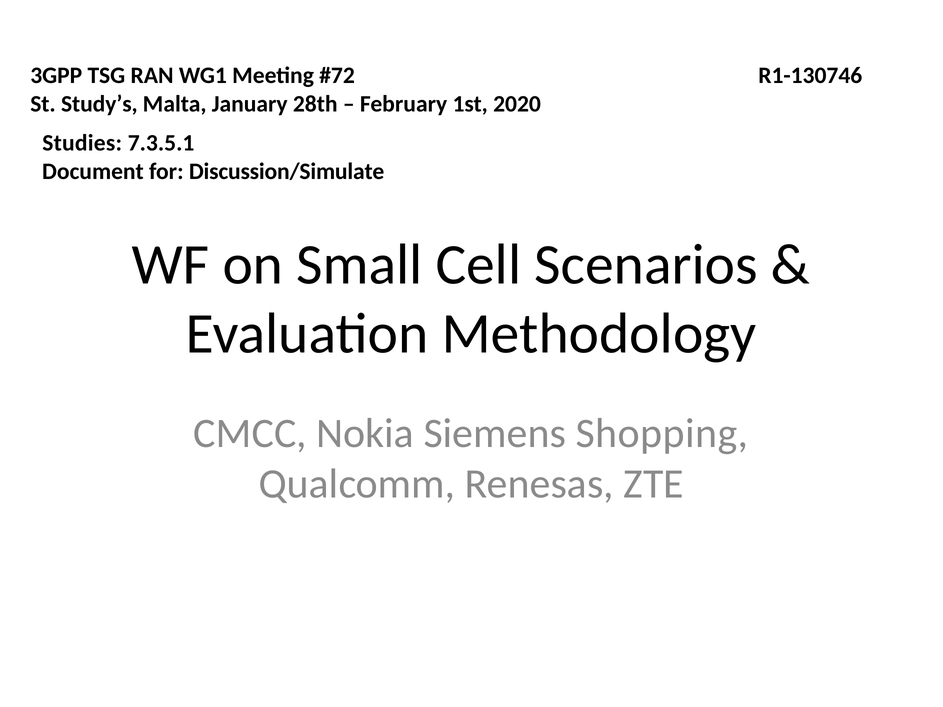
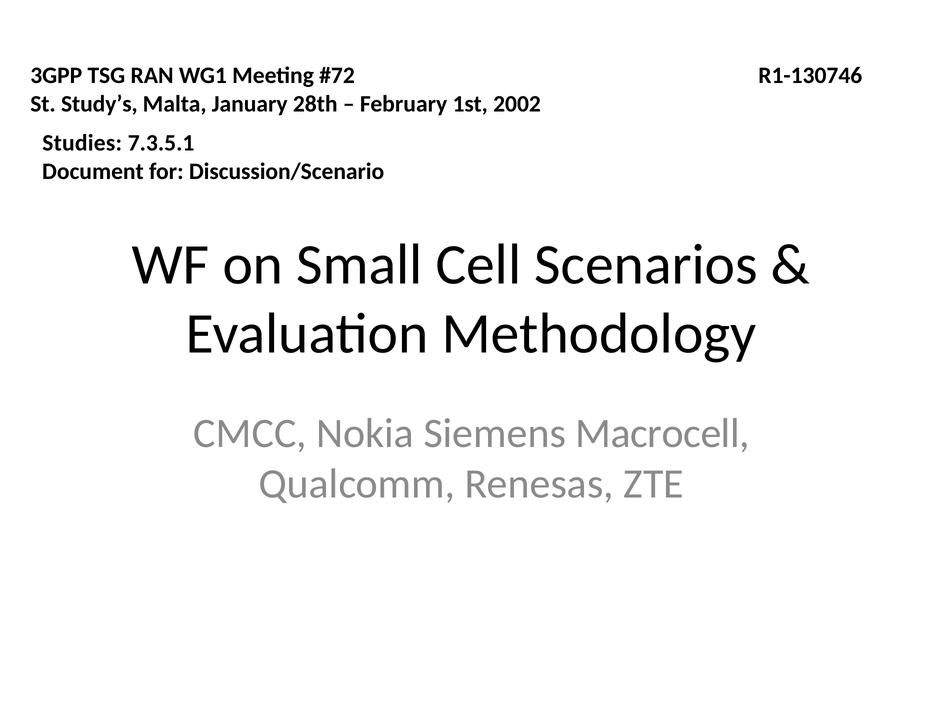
2020: 2020 -> 2002 (517, 104)
Discussion/Simulate: Discussion/Simulate -> Discussion/Scenario (287, 172)
Shopping: Shopping -> Macrocell (662, 434)
